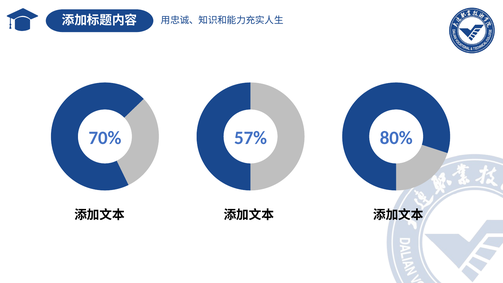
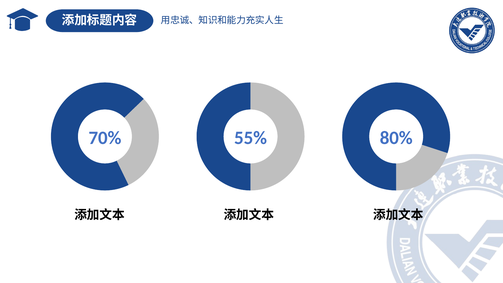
57%: 57% -> 55% (251, 138)
